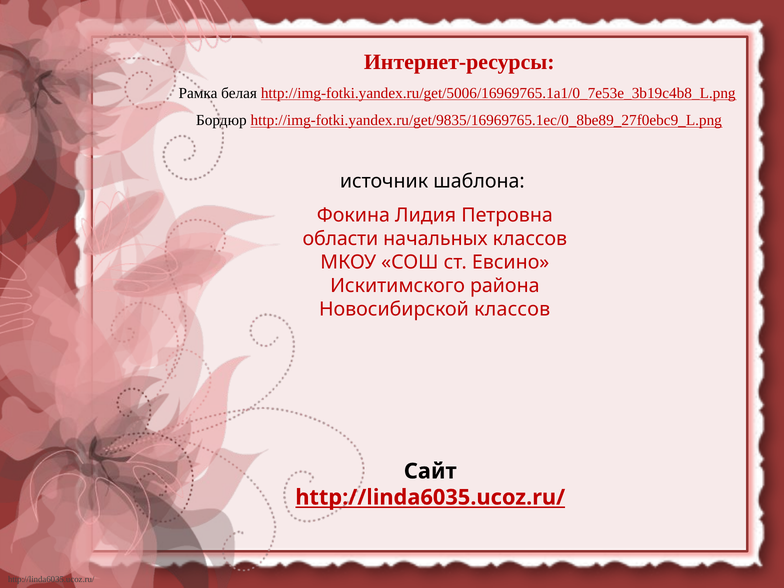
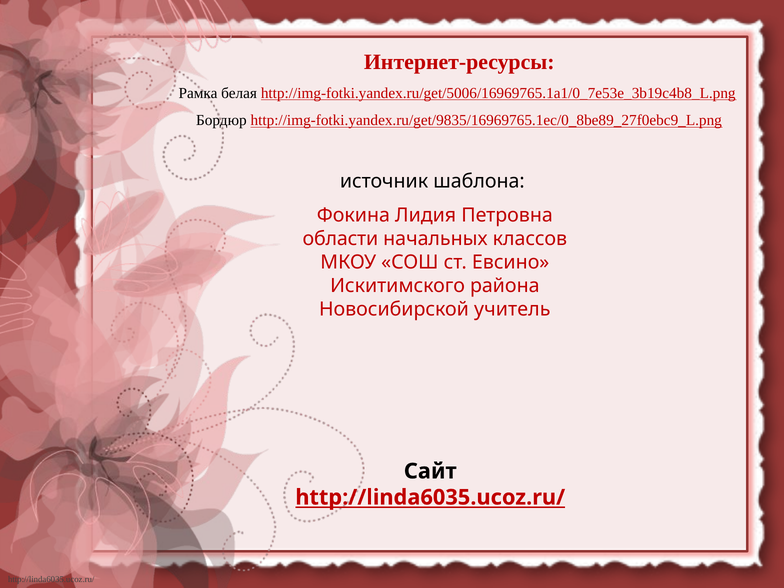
Новосибирской классов: классов -> учитель (512, 309)
